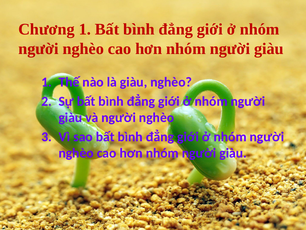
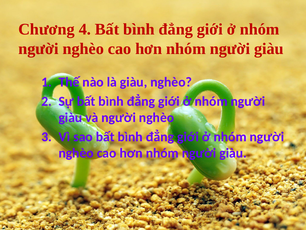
Chương 1: 1 -> 4 (85, 29)
